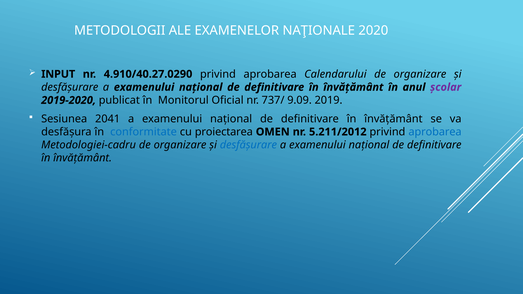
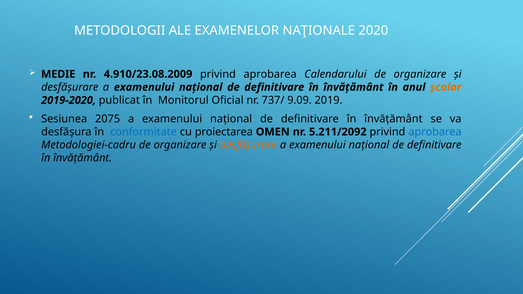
INPUT: INPUT -> MEDIE (58, 74)
4.910/40.27.0290: 4.910/40.27.0290 -> 4.910/23.08.2009 (148, 74)
școlar colour: purple -> orange (446, 87)
2041: 2041 -> 2075 (108, 119)
5.211/2012: 5.211/2012 -> 5.211/2092 (338, 132)
desfășurare colour: blue -> orange (248, 145)
